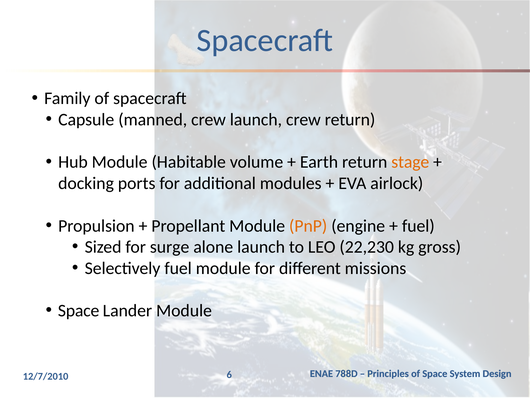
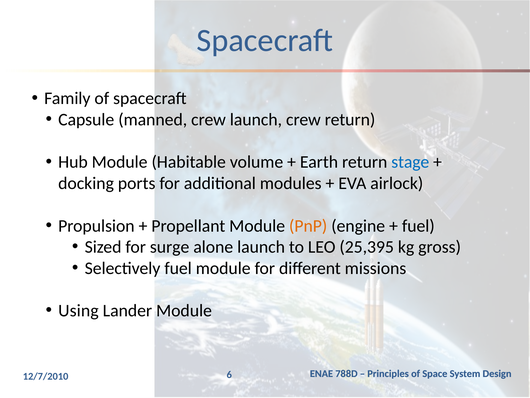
stage colour: orange -> blue (410, 162)
22,230: 22,230 -> 25,395 (367, 247)
Space: Space -> Using (78, 310)
